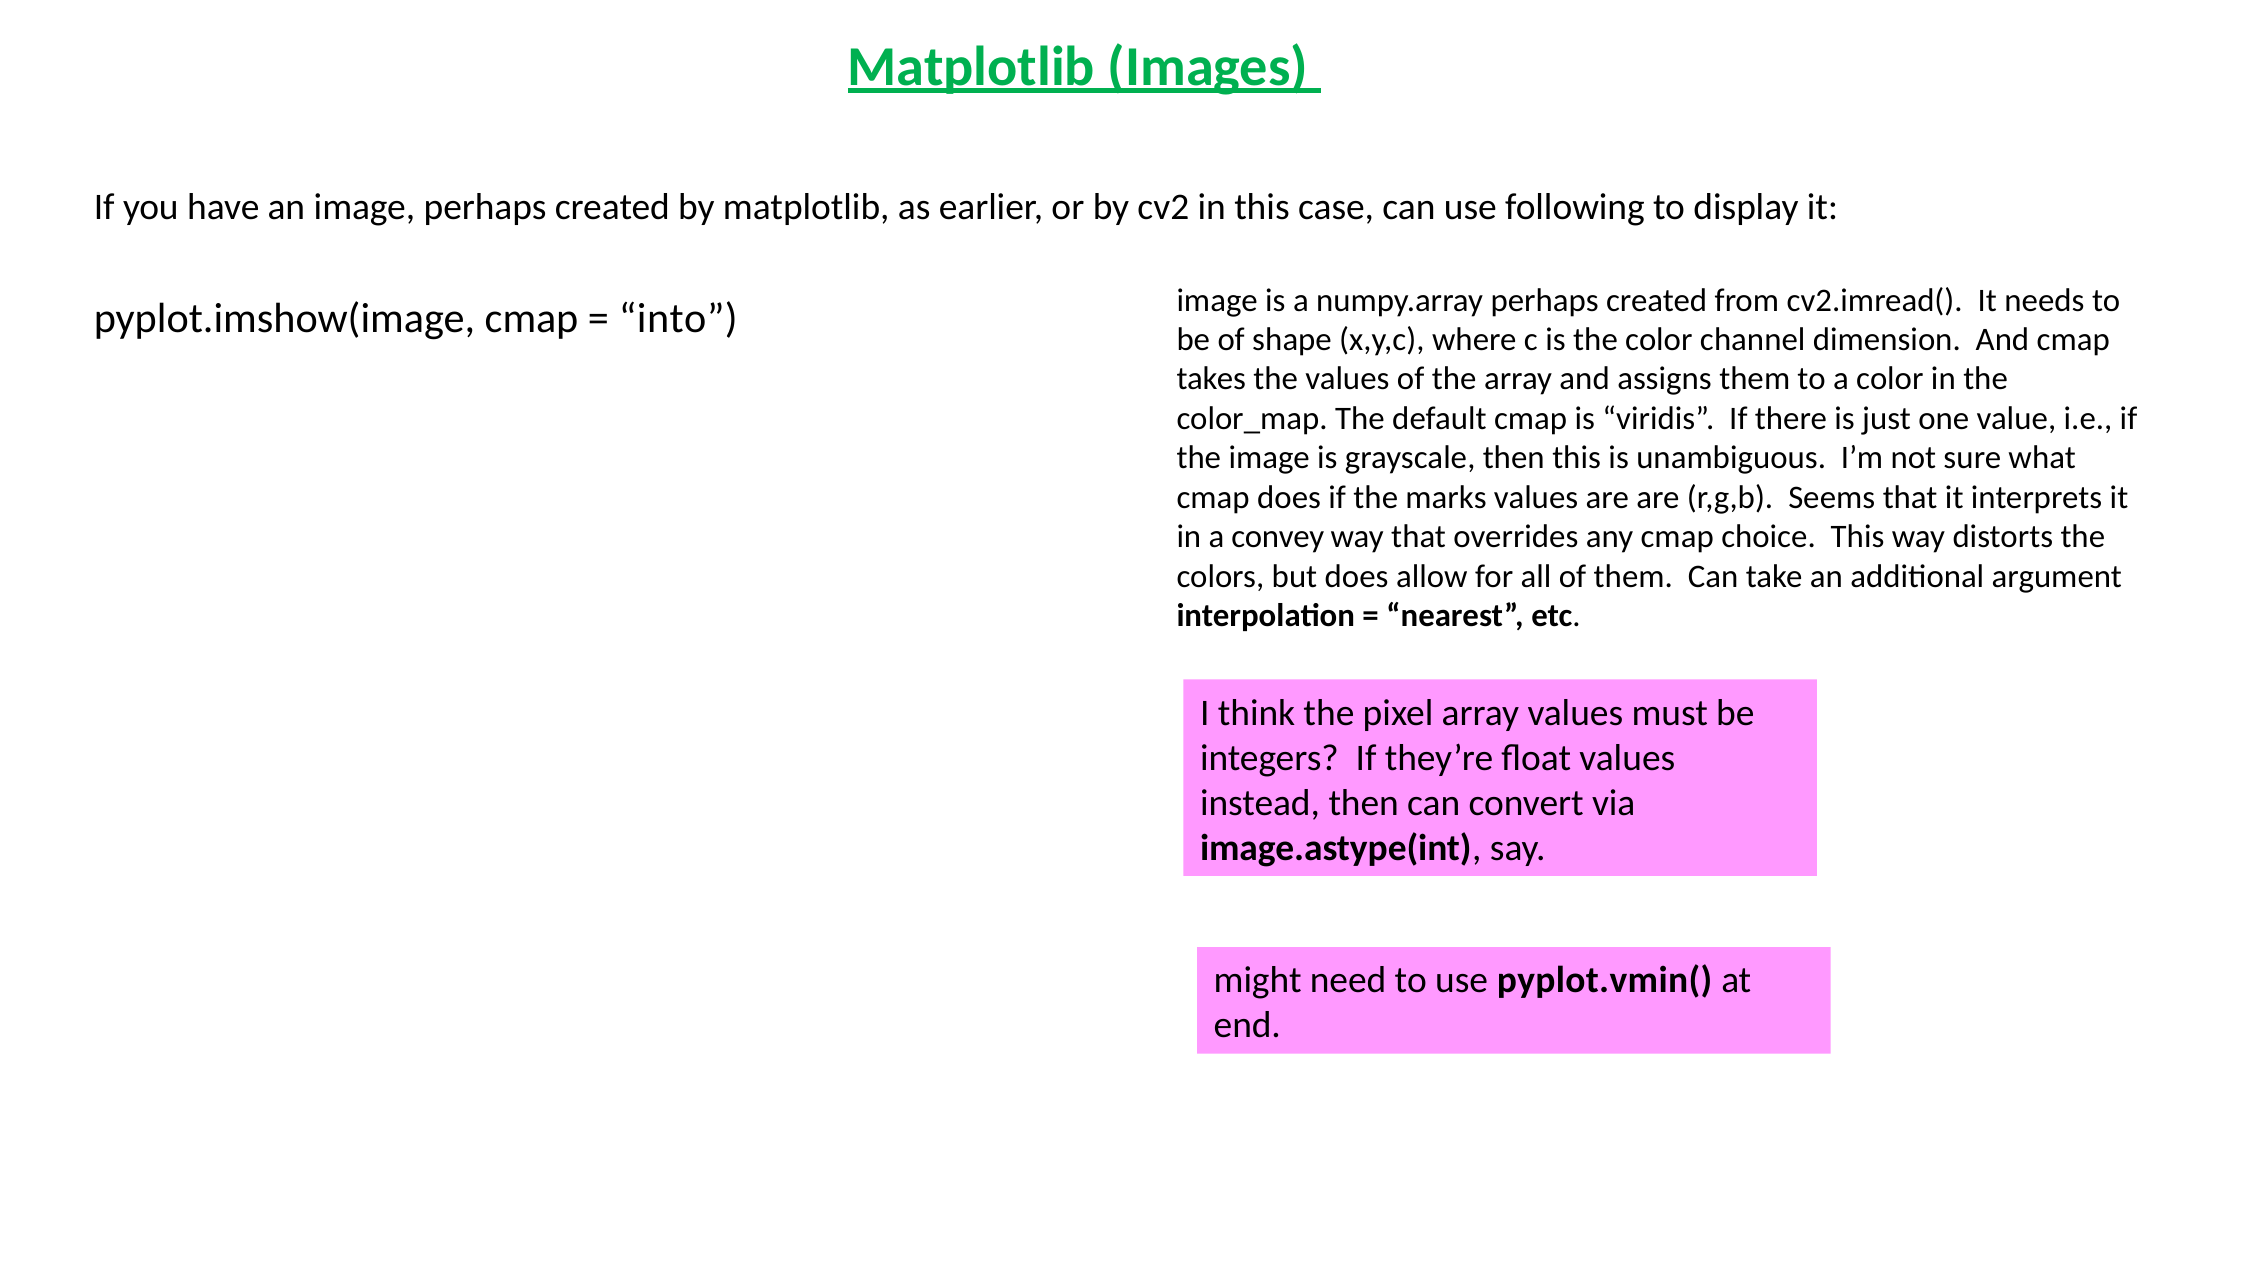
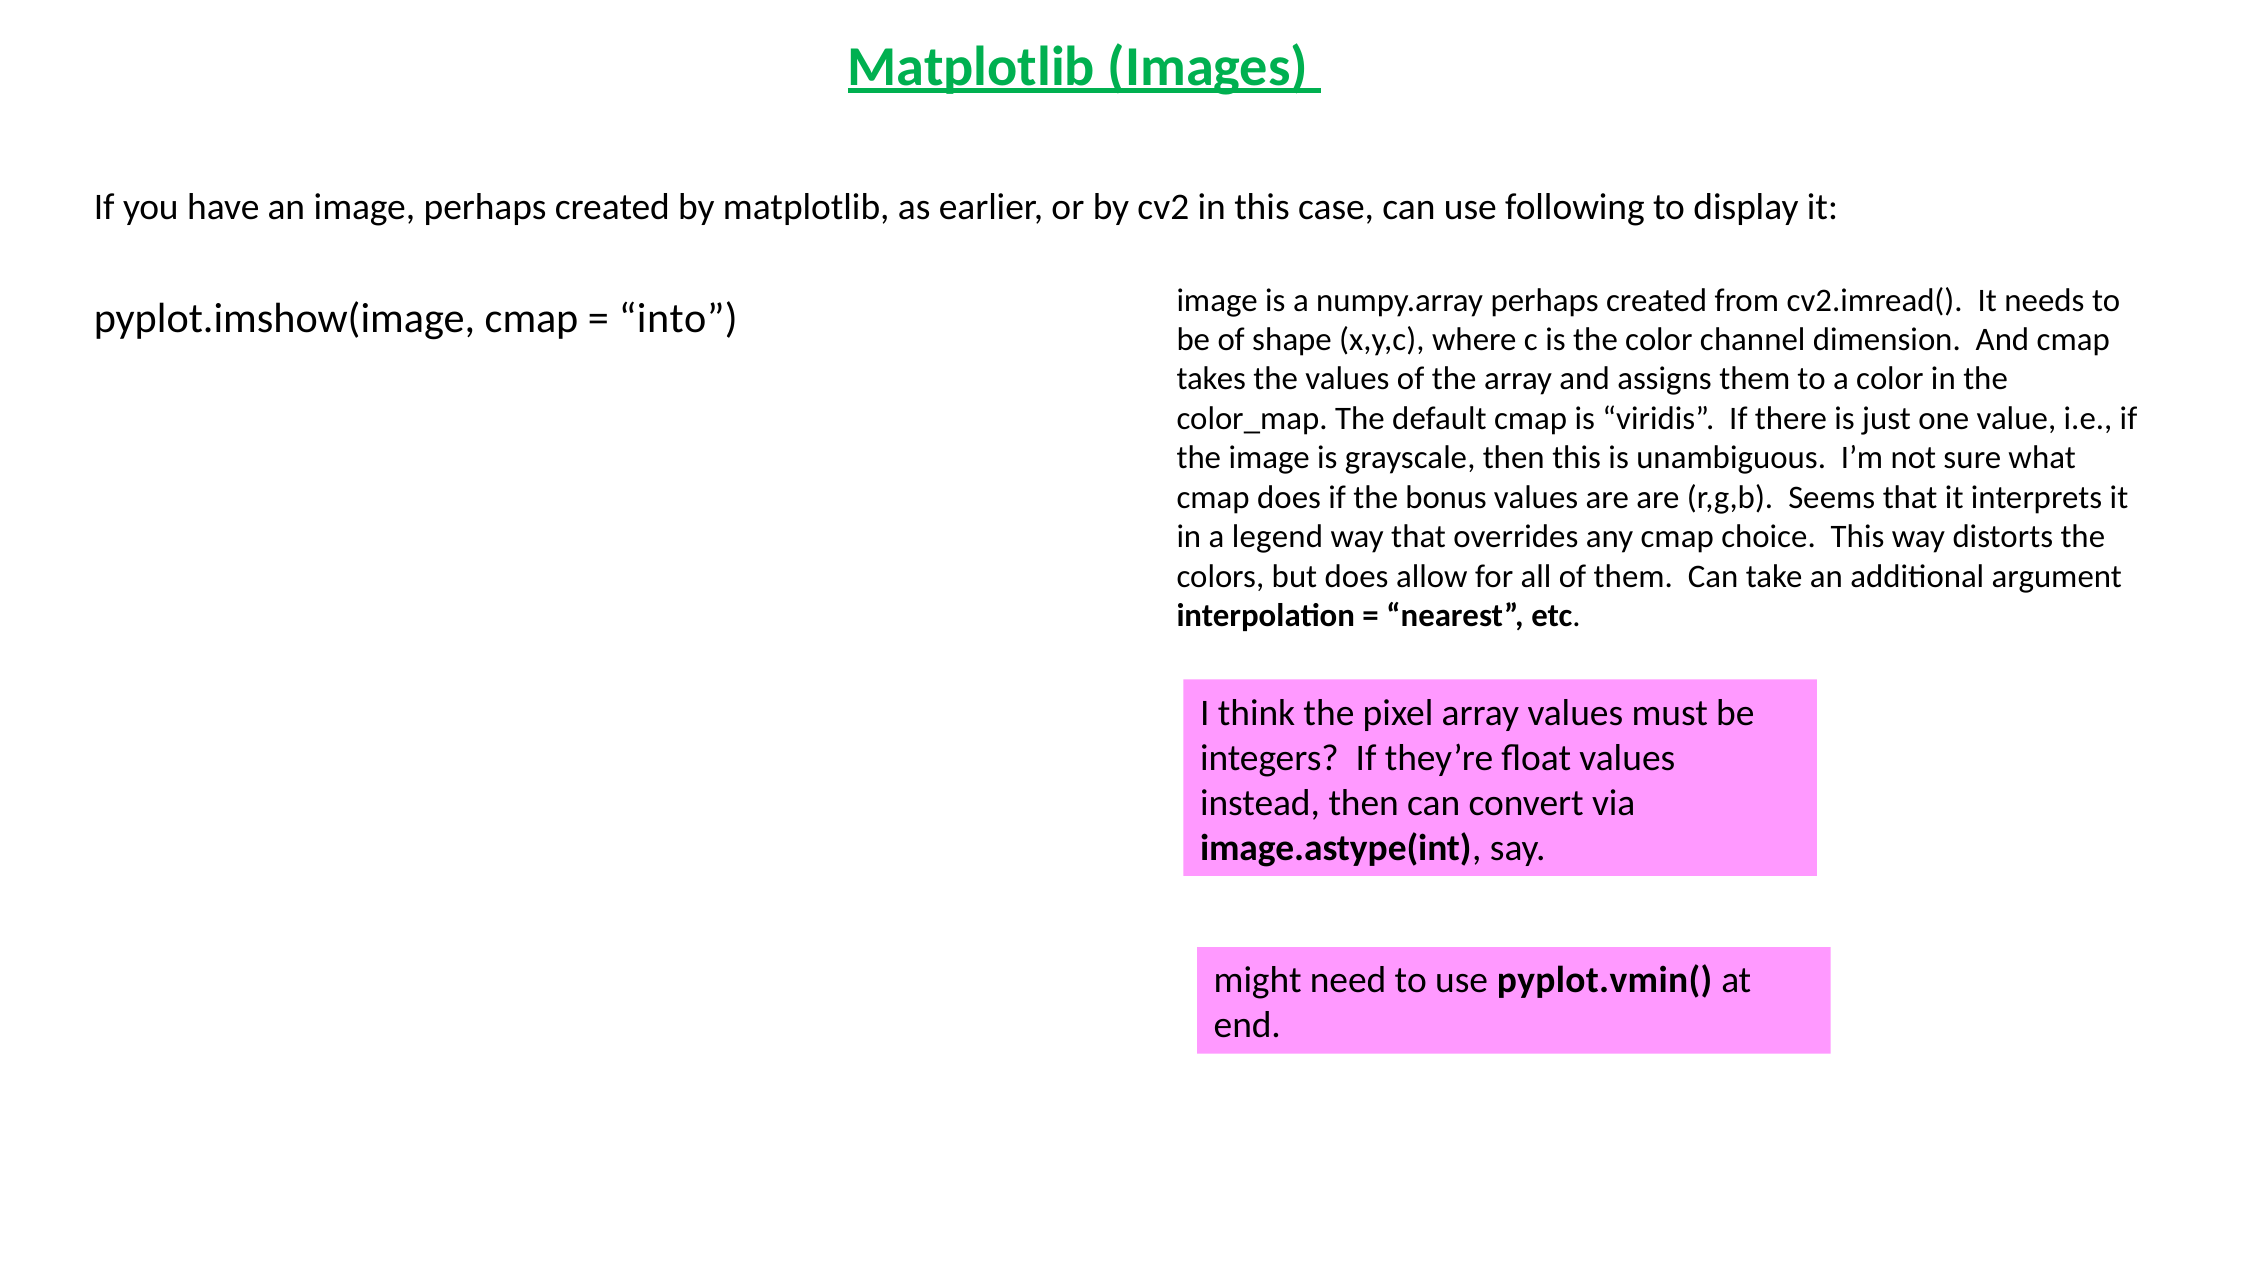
marks: marks -> bonus (1446, 497)
convey: convey -> legend (1278, 537)
